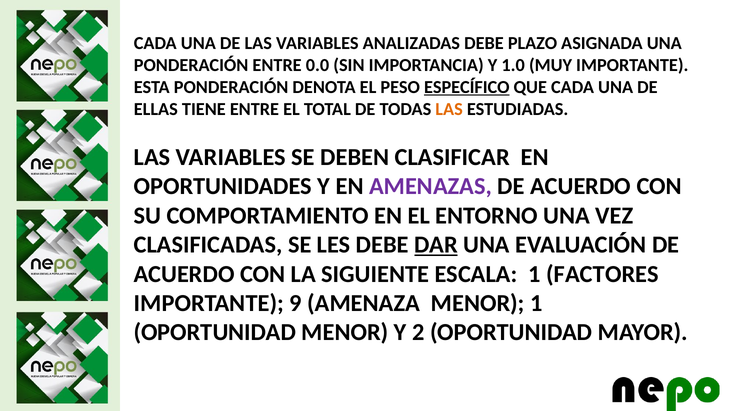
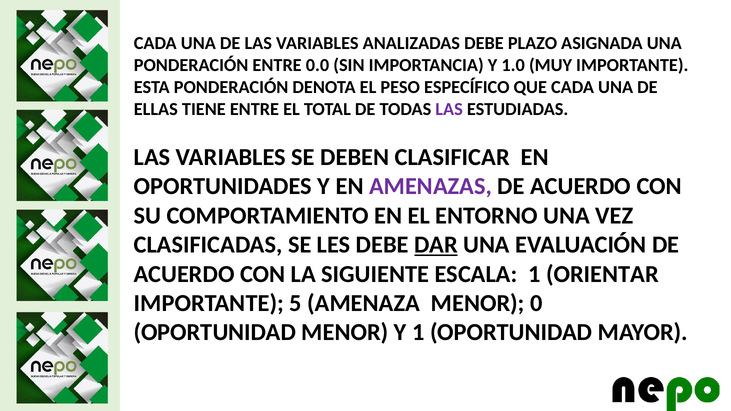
ESPECÍFICO underline: present -> none (467, 87)
LAS colour: orange -> purple (449, 109)
FACTORES: FACTORES -> ORIENTAR (603, 274)
9: 9 -> 5 (295, 303)
MENOR 1: 1 -> 0 (536, 303)
Y 2: 2 -> 1 (418, 333)
